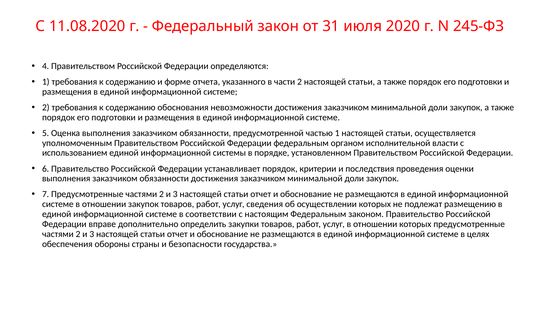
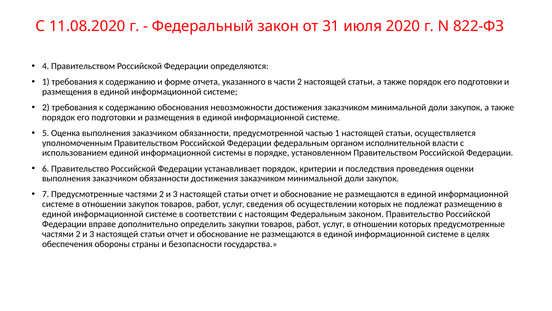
245-ФЗ: 245-ФЗ -> 822-ФЗ (479, 26)
